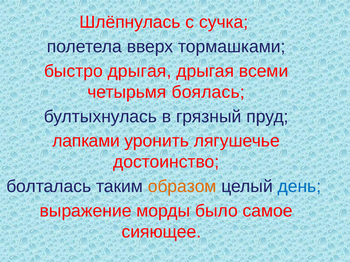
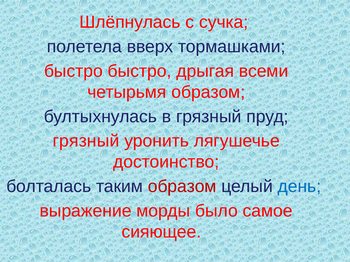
быстро дрыгая: дрыгая -> быстро (140, 71)
четырьмя боялась: боялась -> образом (208, 92)
лапками: лапками -> грязный (86, 141)
образом colour: orange -> red (182, 187)
